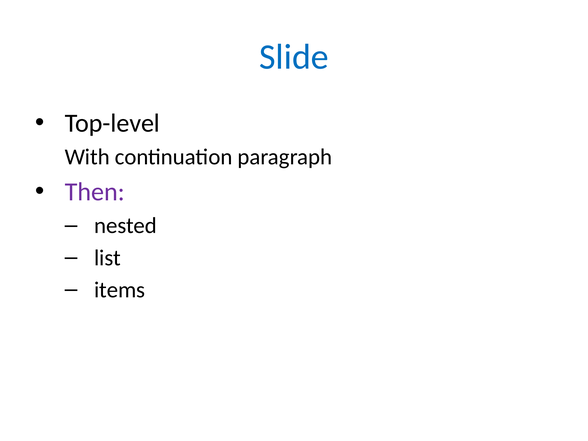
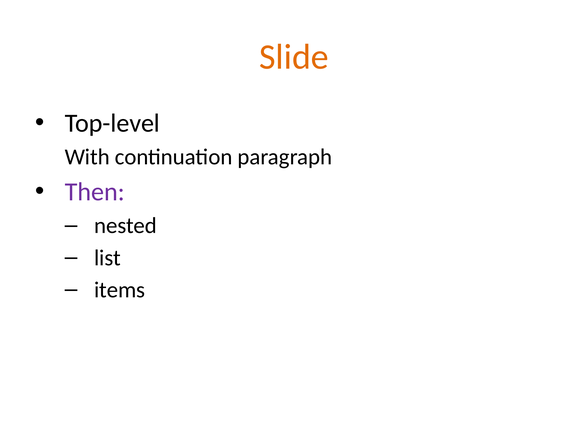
Slide colour: blue -> orange (294, 57)
